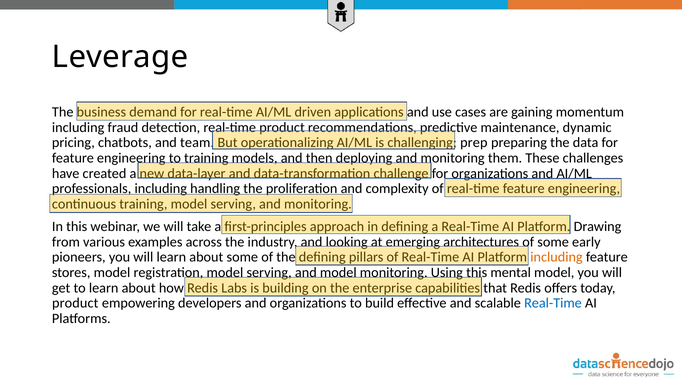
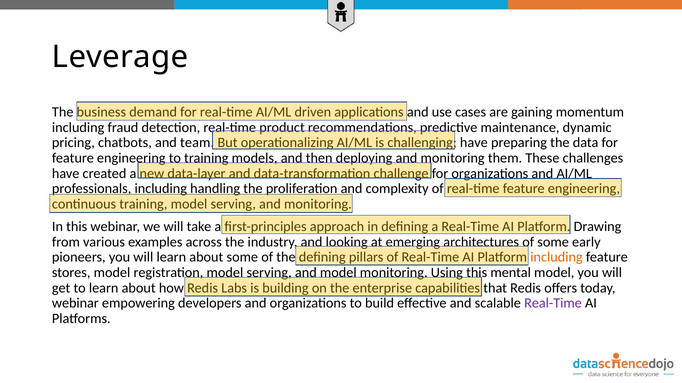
prep: prep -> have (474, 143)
product: product -> webinar (75, 304)
Real-Time colour: blue -> purple (553, 304)
